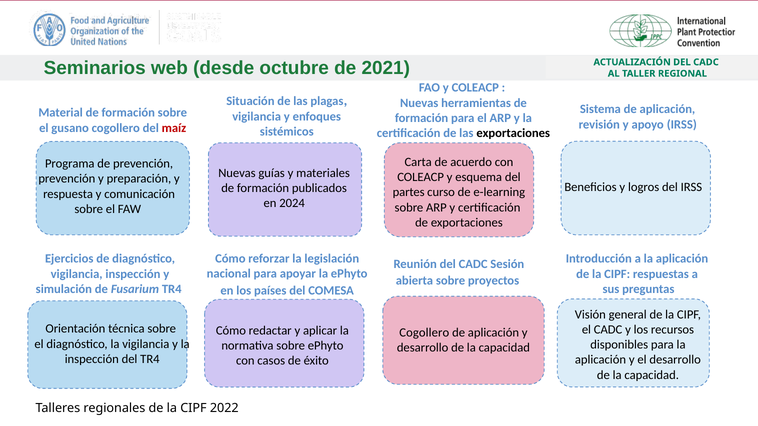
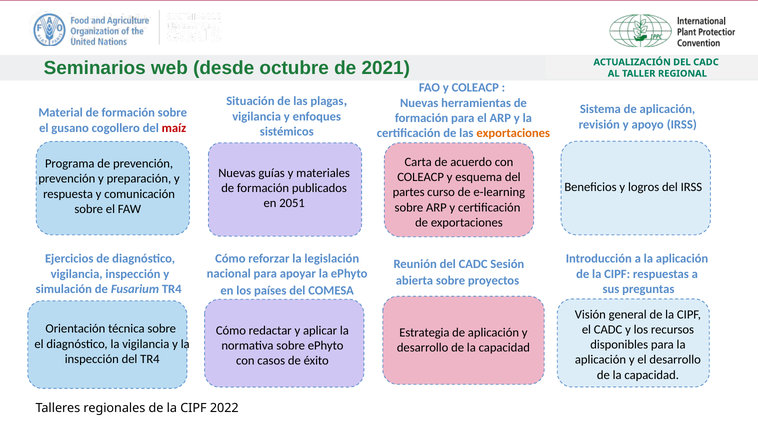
exportaciones colour: black -> orange (513, 133)
2024: 2024 -> 2051 (292, 203)
Cogollero: Cogollero -> Estrategia (424, 333)
